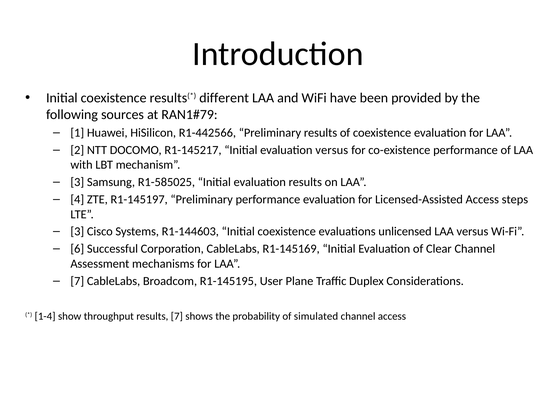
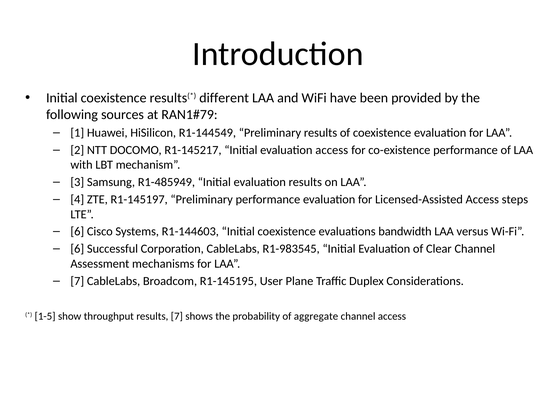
R1-442566: R1-442566 -> R1-144549 (207, 133)
evaluation versus: versus -> access (332, 150)
R1-585025: R1-585025 -> R1-485949 (166, 182)
3: 3 -> 6 (77, 232)
unlicensed: unlicensed -> bandwidth (405, 232)
R1-145169: R1-145169 -> R1-983545 (291, 249)
1-4: 1-4 -> 1-5 (45, 316)
simulated: simulated -> aggregate (316, 316)
